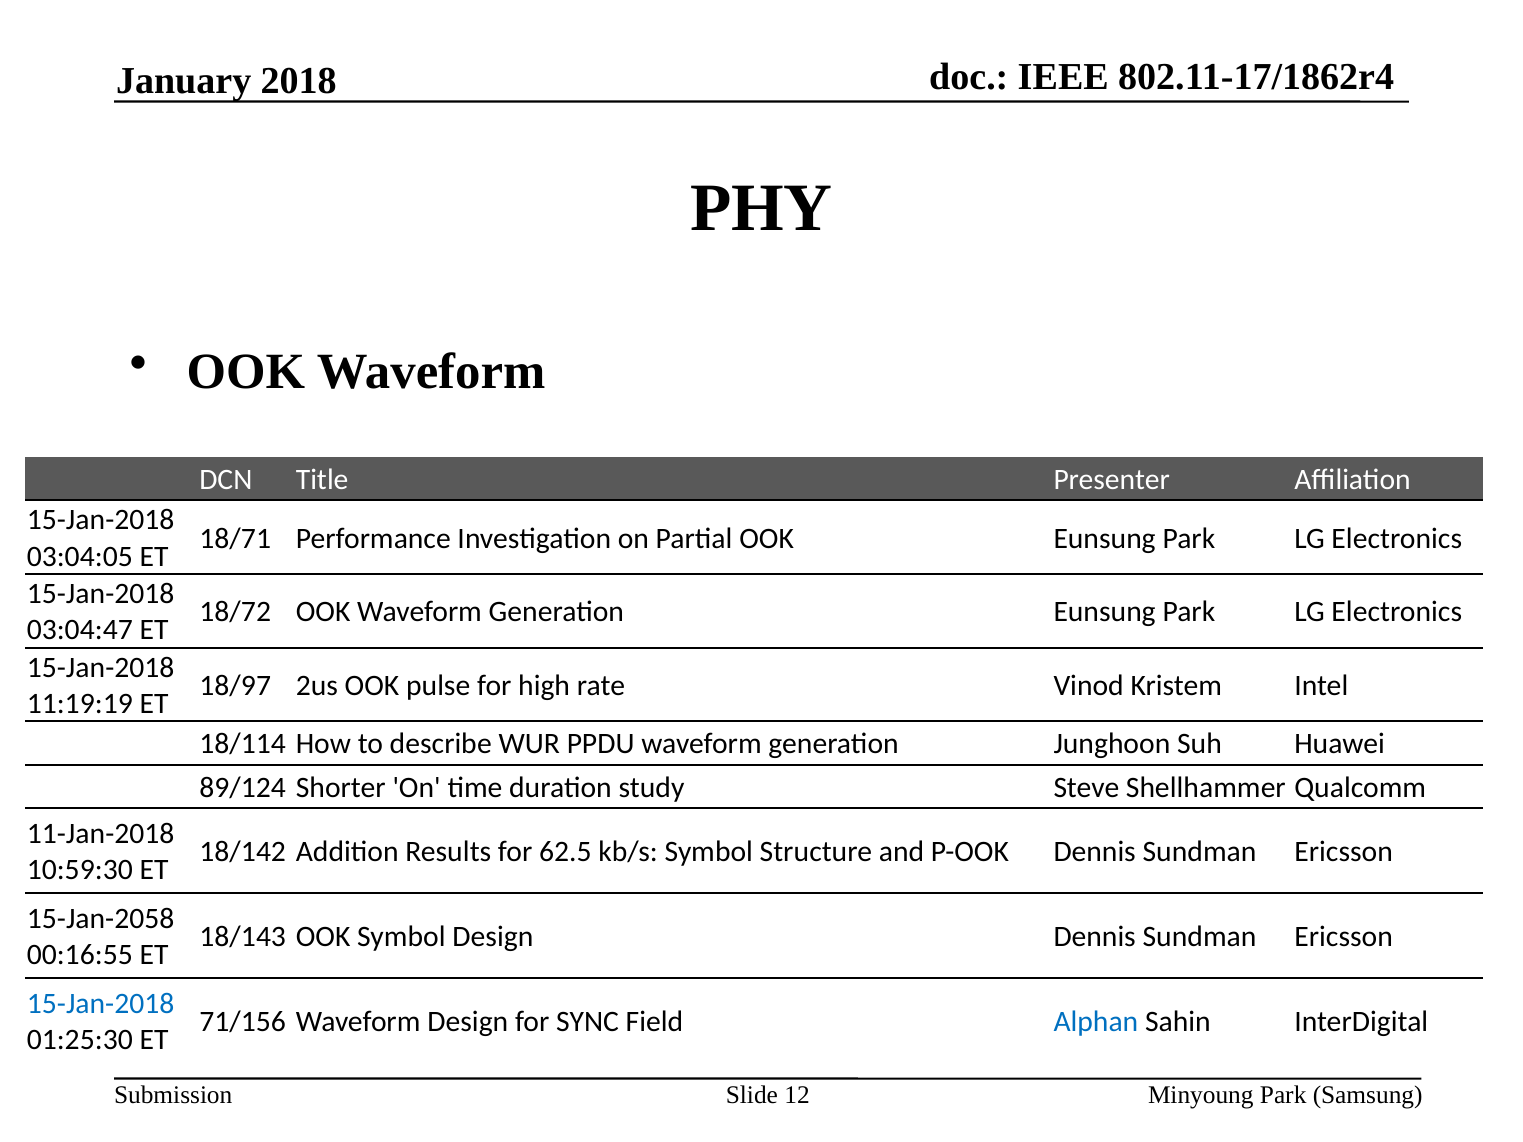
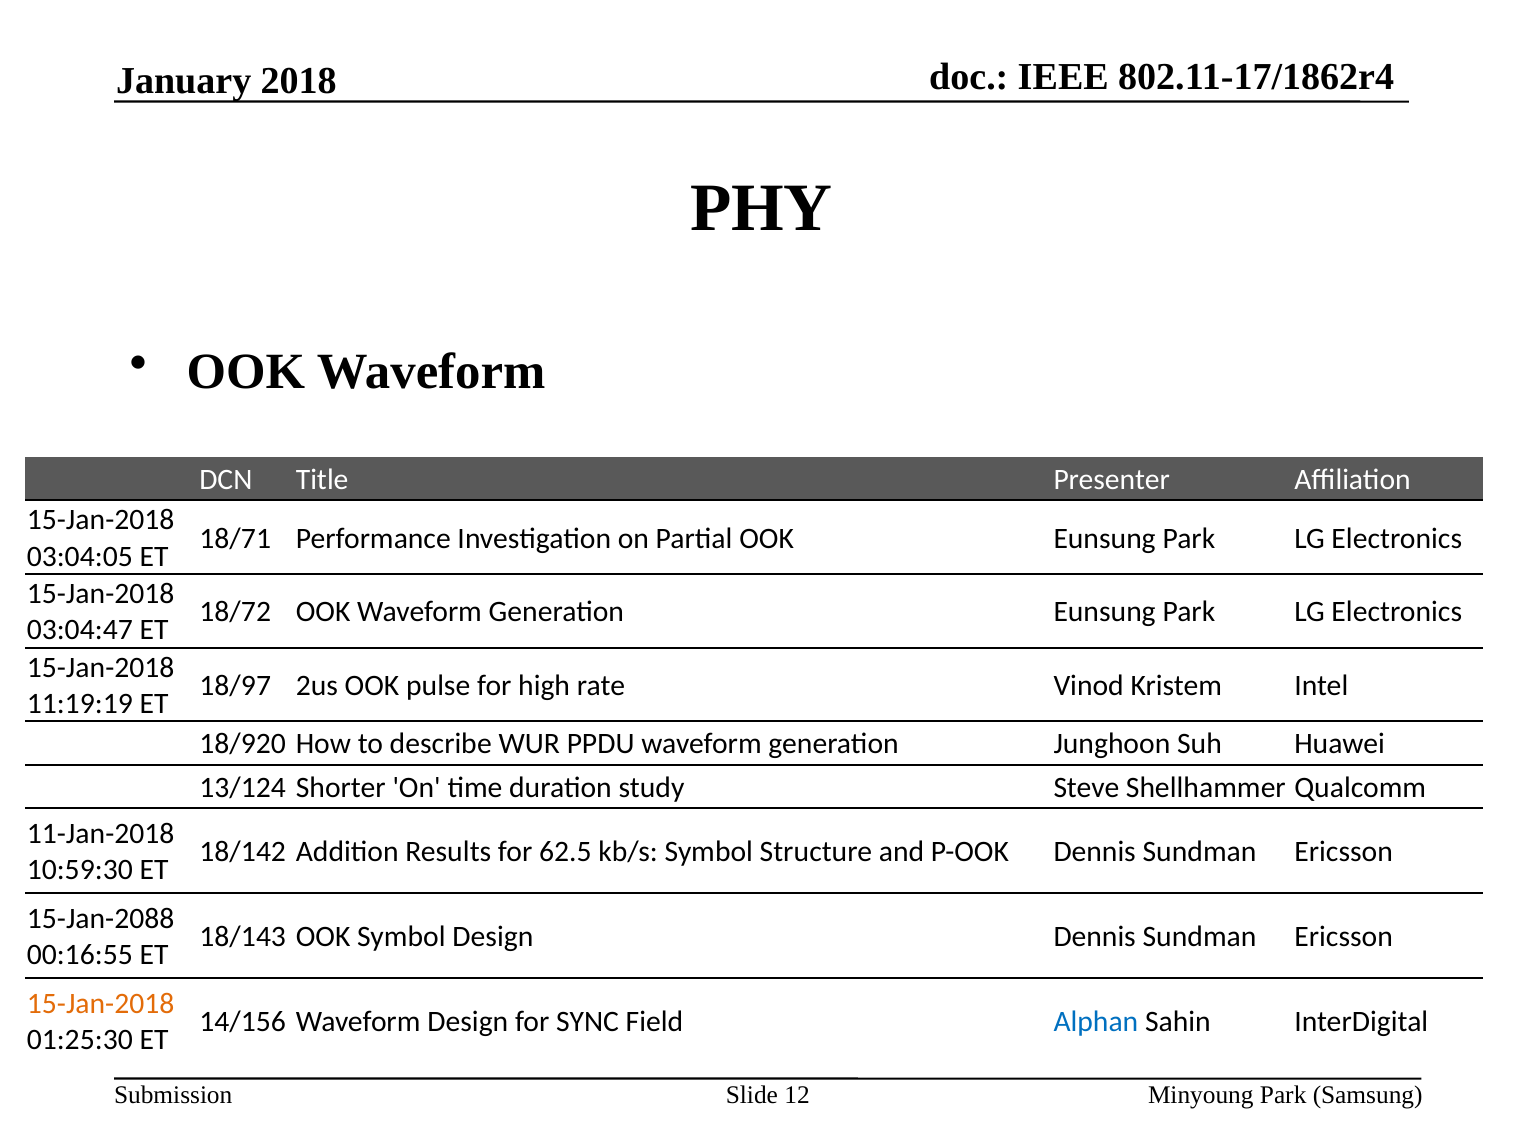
18/114: 18/114 -> 18/920 (243, 744)
89/124: 89/124 -> 13/124 (243, 788)
15-Jan-2058: 15-Jan-2058 -> 15-Jan-2088 (101, 919)
15-Jan-2018 colour: blue -> orange (101, 1004)
71/156: 71/156 -> 14/156 (243, 1022)
